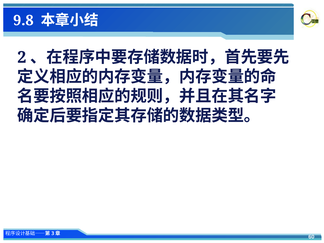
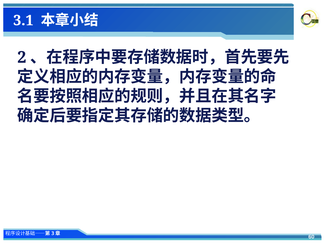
9.8: 9.8 -> 3.1 (23, 20)
